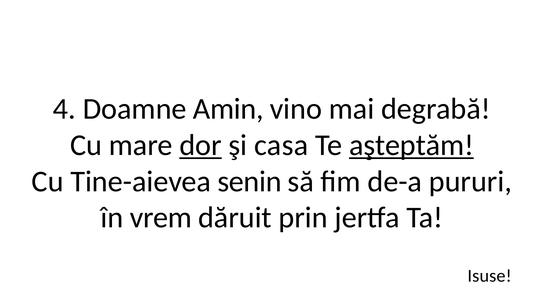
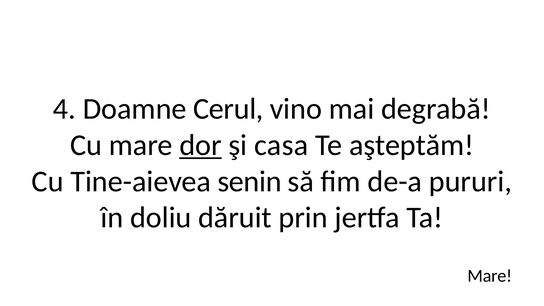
Amin: Amin -> Cerul (228, 109)
aşteptăm underline: present -> none (411, 145)
vrem: vrem -> doliu (161, 218)
Isuse: Isuse -> Mare (490, 276)
